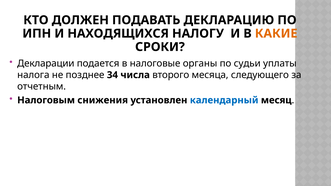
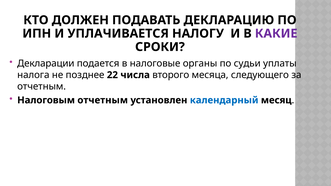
НАХОДЯЩИХСЯ: НАХОДЯЩИХСЯ -> УПЛАЧИВАЕТСЯ (118, 34)
КАКИЕ colour: orange -> purple (276, 34)
34: 34 -> 22 (112, 75)
Налоговым снижения: снижения -> отчетным (103, 100)
